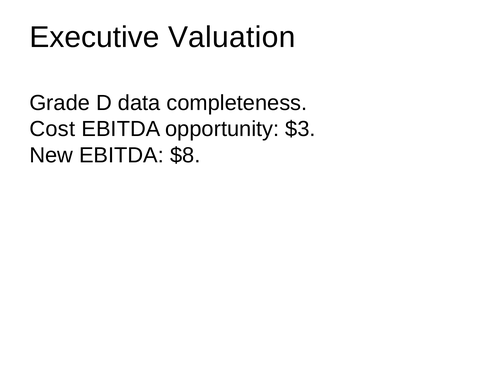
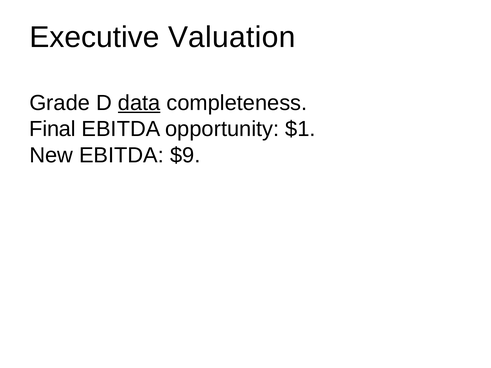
data underline: none -> present (139, 103)
Cost: Cost -> Final (53, 129)
$3: $3 -> $1 (300, 129)
$8: $8 -> $9 (185, 155)
